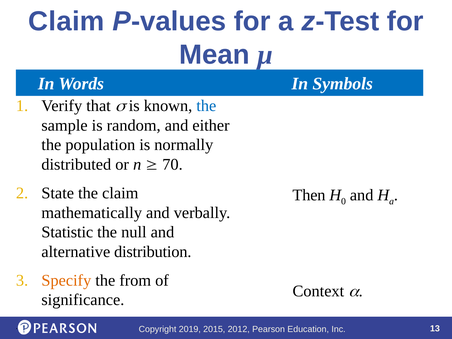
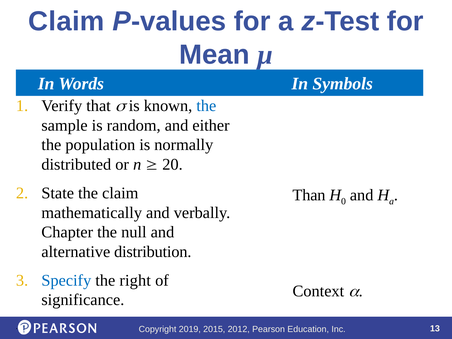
70: 70 -> 20 (173, 165)
Then: Then -> Than (309, 195)
Statistic: Statistic -> Chapter (67, 232)
Specify colour: orange -> blue (66, 280)
from: from -> right (135, 280)
